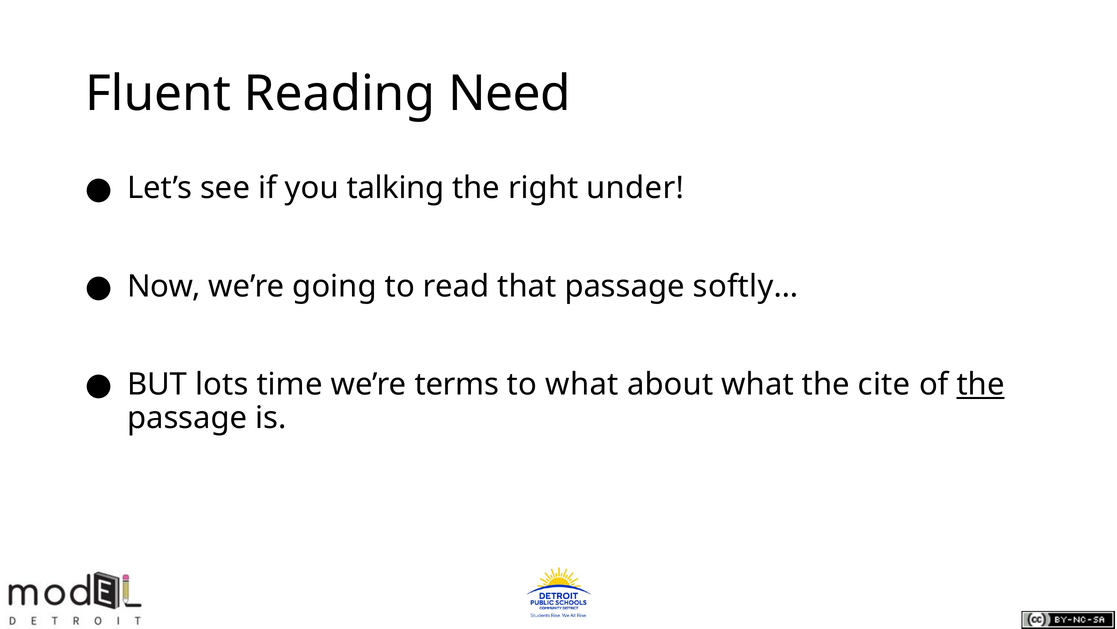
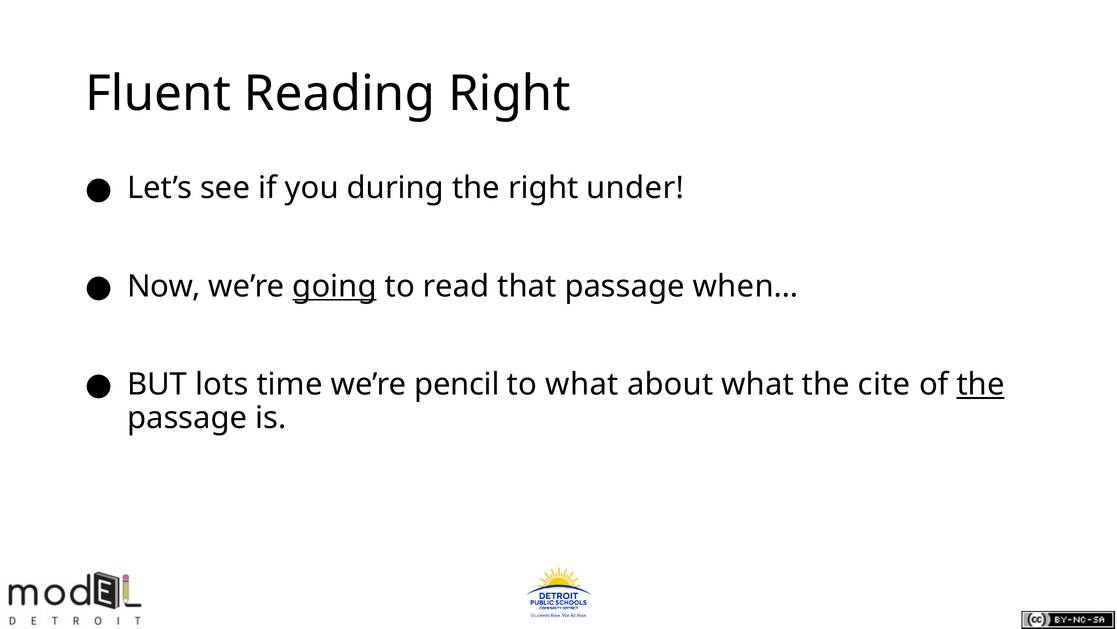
Reading Need: Need -> Right (509, 94)
talking: talking -> during (395, 188)
going underline: none -> present (335, 286)
softly…: softly… -> when… (746, 286)
terms: terms -> pencil (457, 384)
